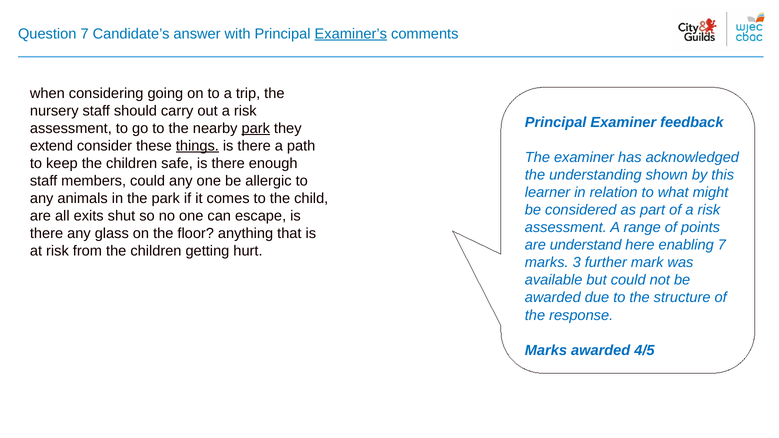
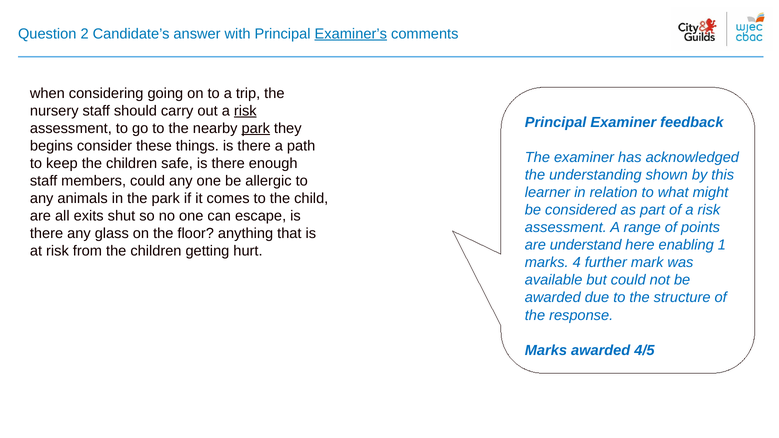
Question 7: 7 -> 2 (85, 34)
risk underline: none -> present (245, 111)
extend: extend -> begins (51, 146)
things underline: present -> none (197, 146)
enabling 7: 7 -> 1 (722, 245)
3: 3 -> 4 (577, 263)
